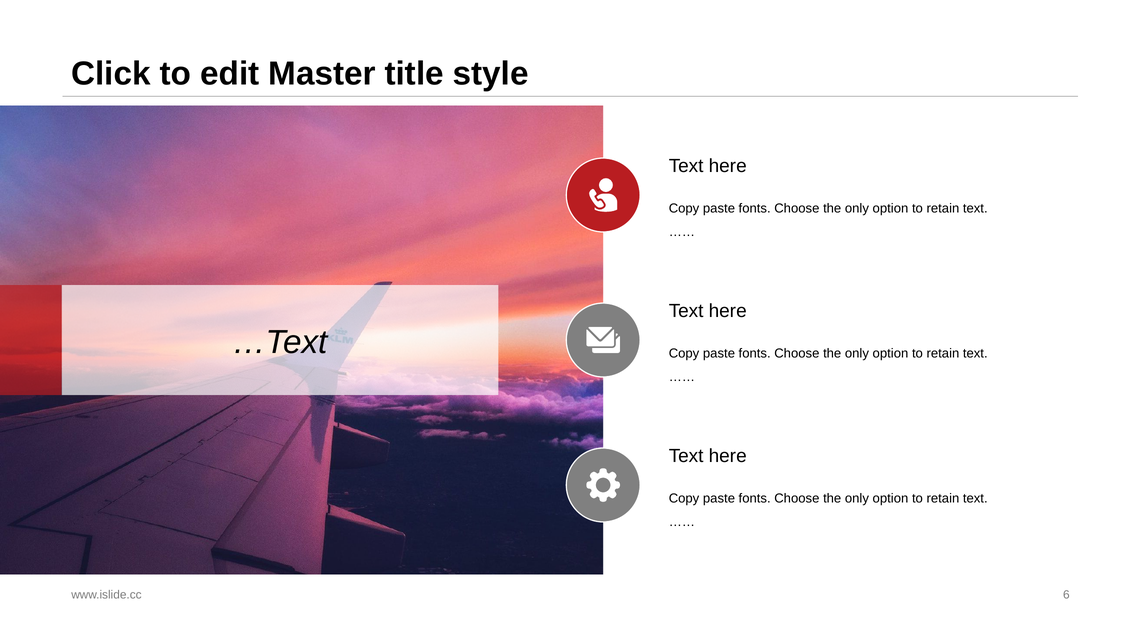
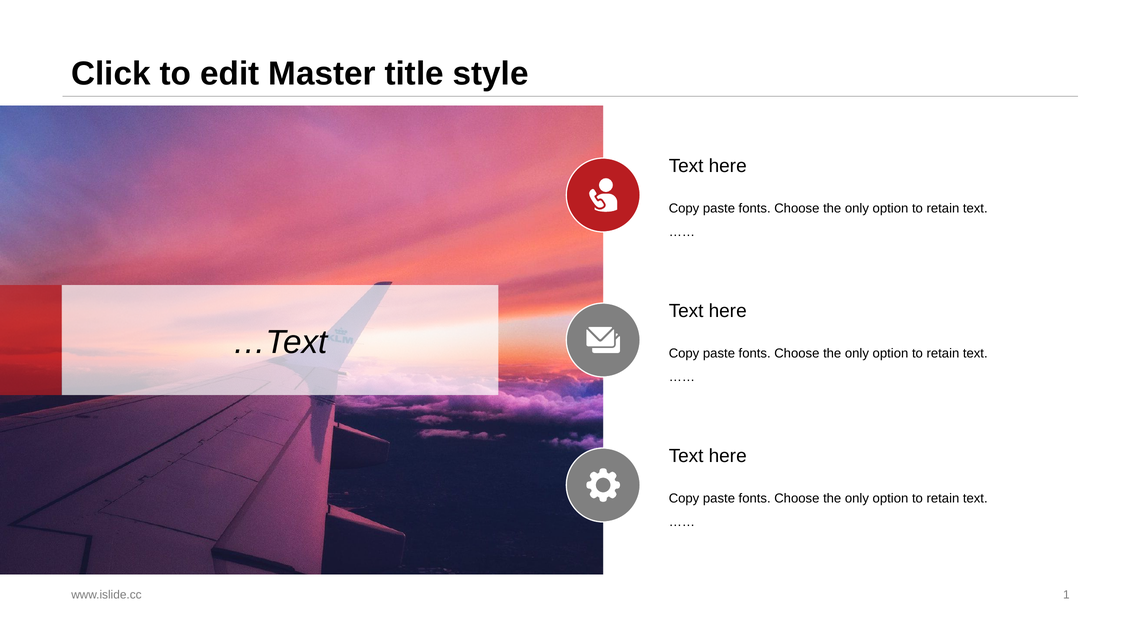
6: 6 -> 1 (1066, 594)
